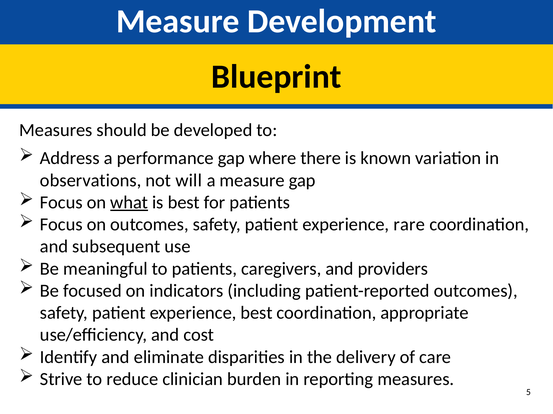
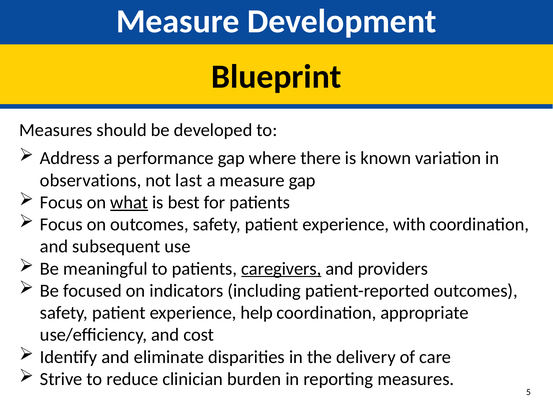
will: will -> last (189, 181)
rare: rare -> with (409, 225)
caregivers underline: none -> present (281, 269)
experience best: best -> help (257, 313)
